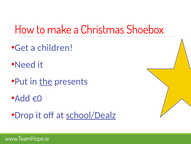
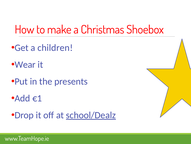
Need: Need -> Wear (25, 64)
the underline: present -> none (46, 81)
€0: €0 -> €1 (37, 98)
